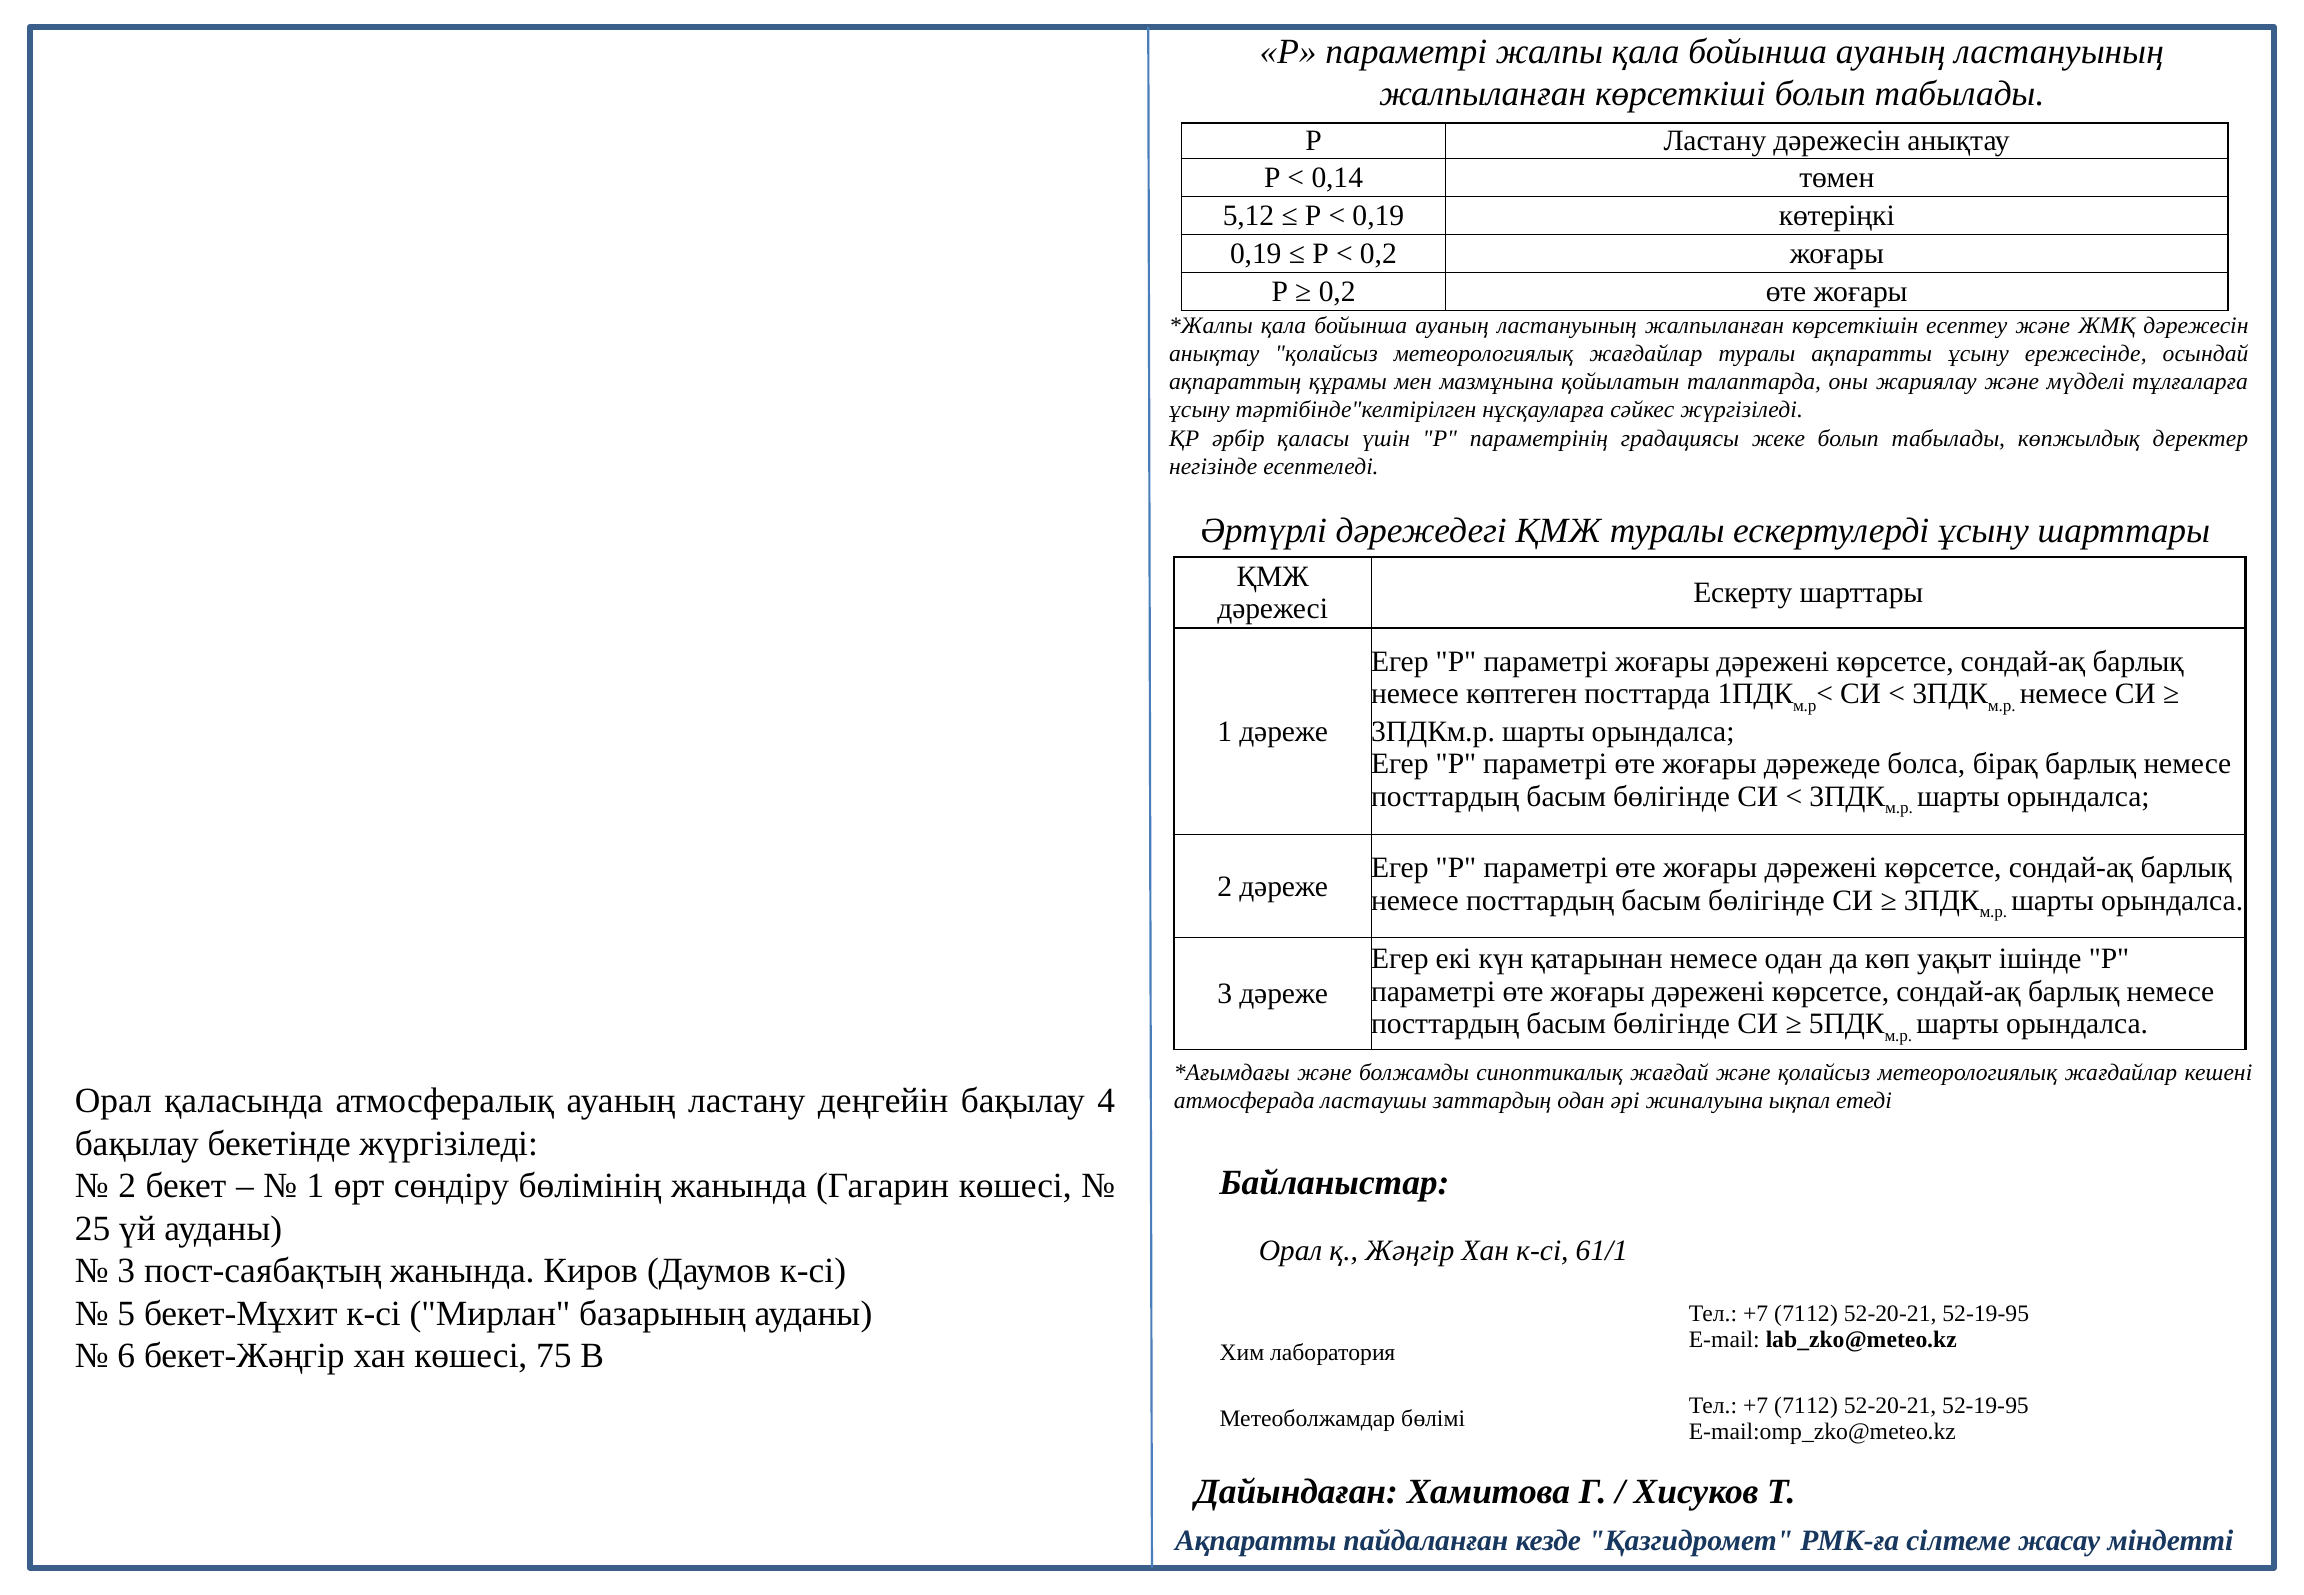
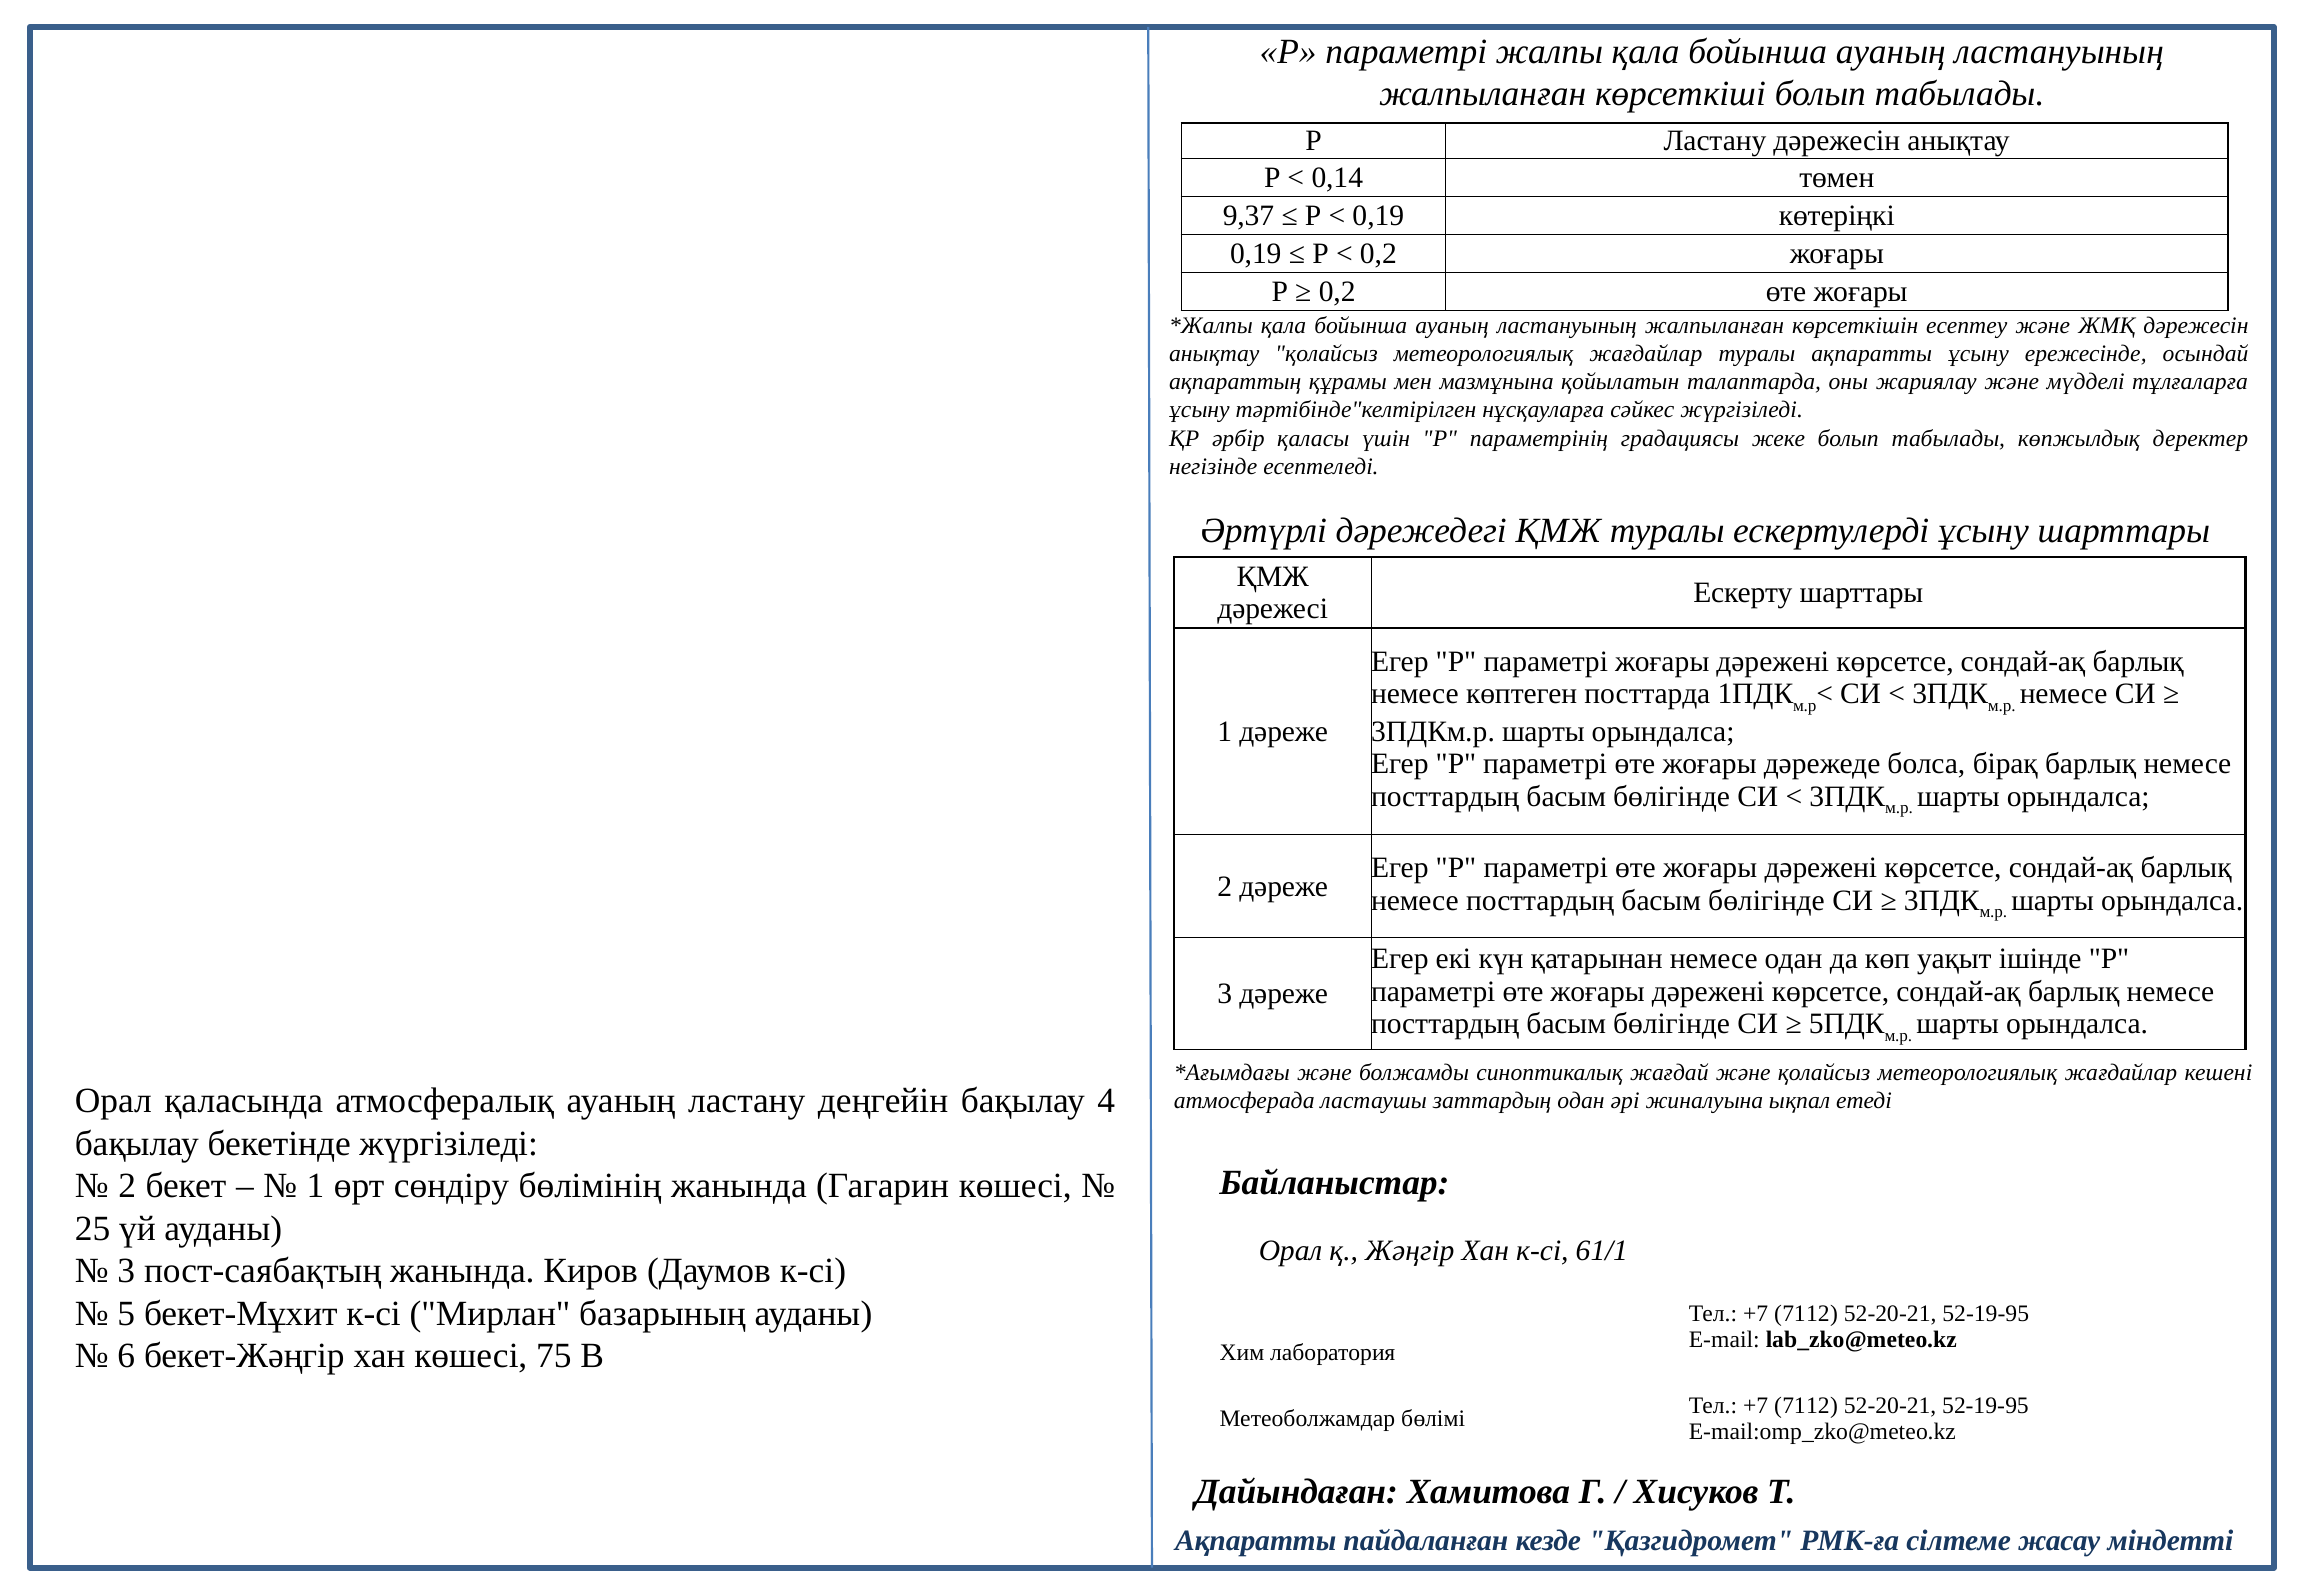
5,12: 5,12 -> 9,37 (1248, 215)
